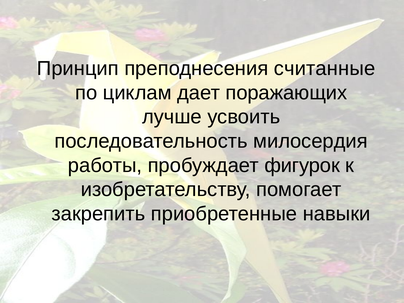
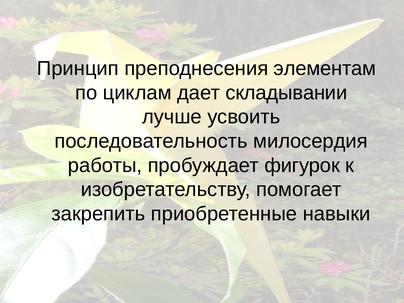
считанные: считанные -> элементам (325, 68)
поражающих: поражающих -> складывании (286, 93)
